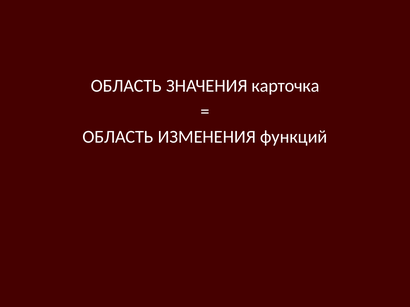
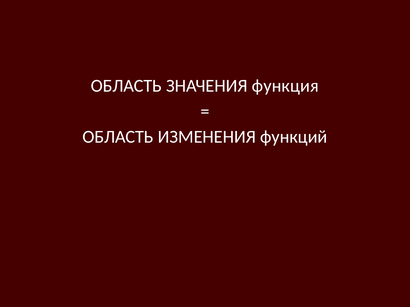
карточка: карточка -> функция (285, 86)
